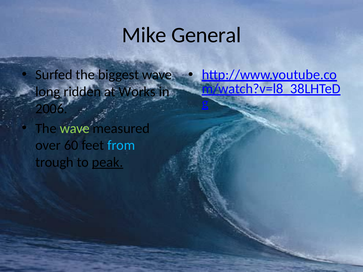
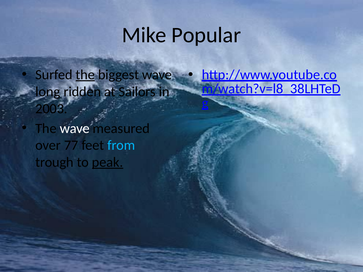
General: General -> Popular (206, 35)
the underline: none -> present (85, 75)
Works: Works -> Sailors (137, 92)
2006: 2006 -> 2003 (51, 109)
wave colour: light green -> white (75, 128)
60: 60 -> 77 (71, 145)
